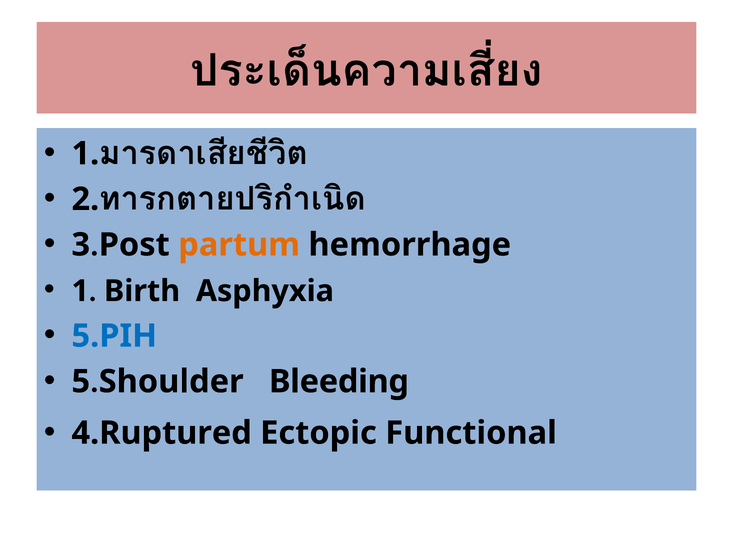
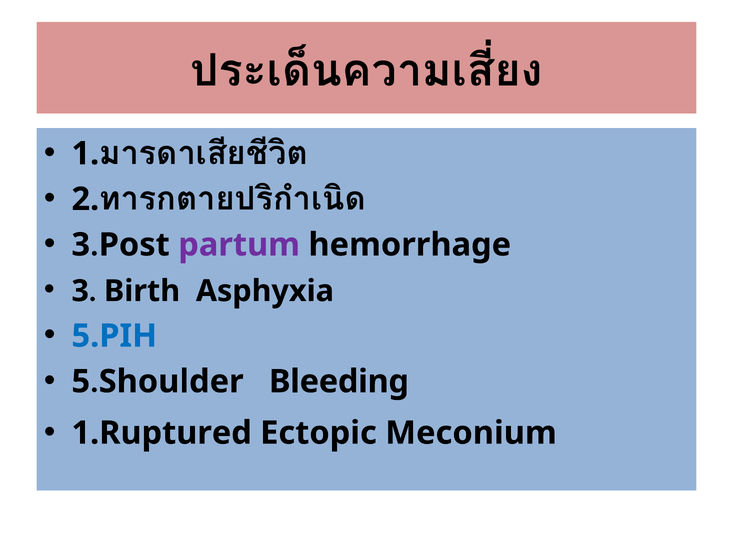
partum colour: orange -> purple (239, 245)
1: 1 -> 3 (80, 291)
4.Ruptured: 4.Ruptured -> 1.Ruptured (162, 434)
Functional: Functional -> Meconium (471, 434)
